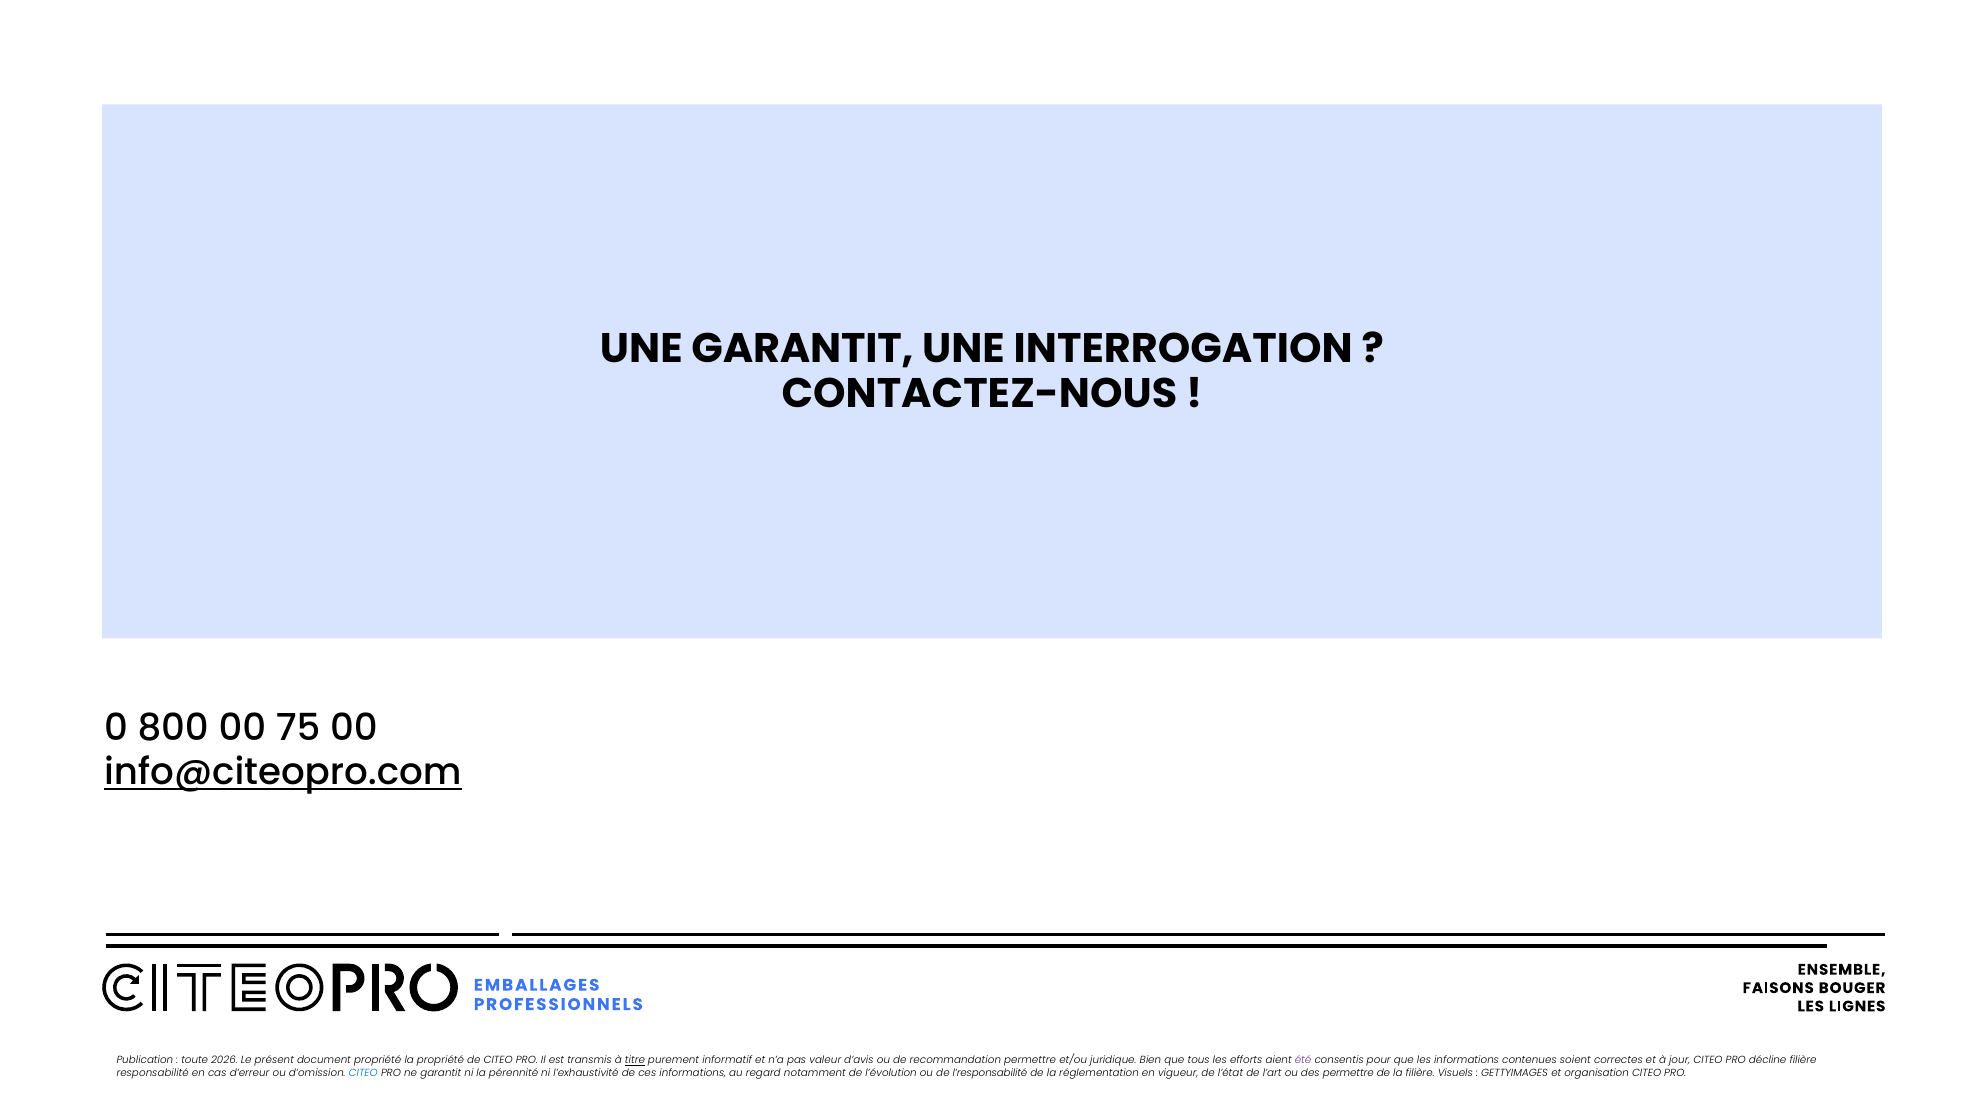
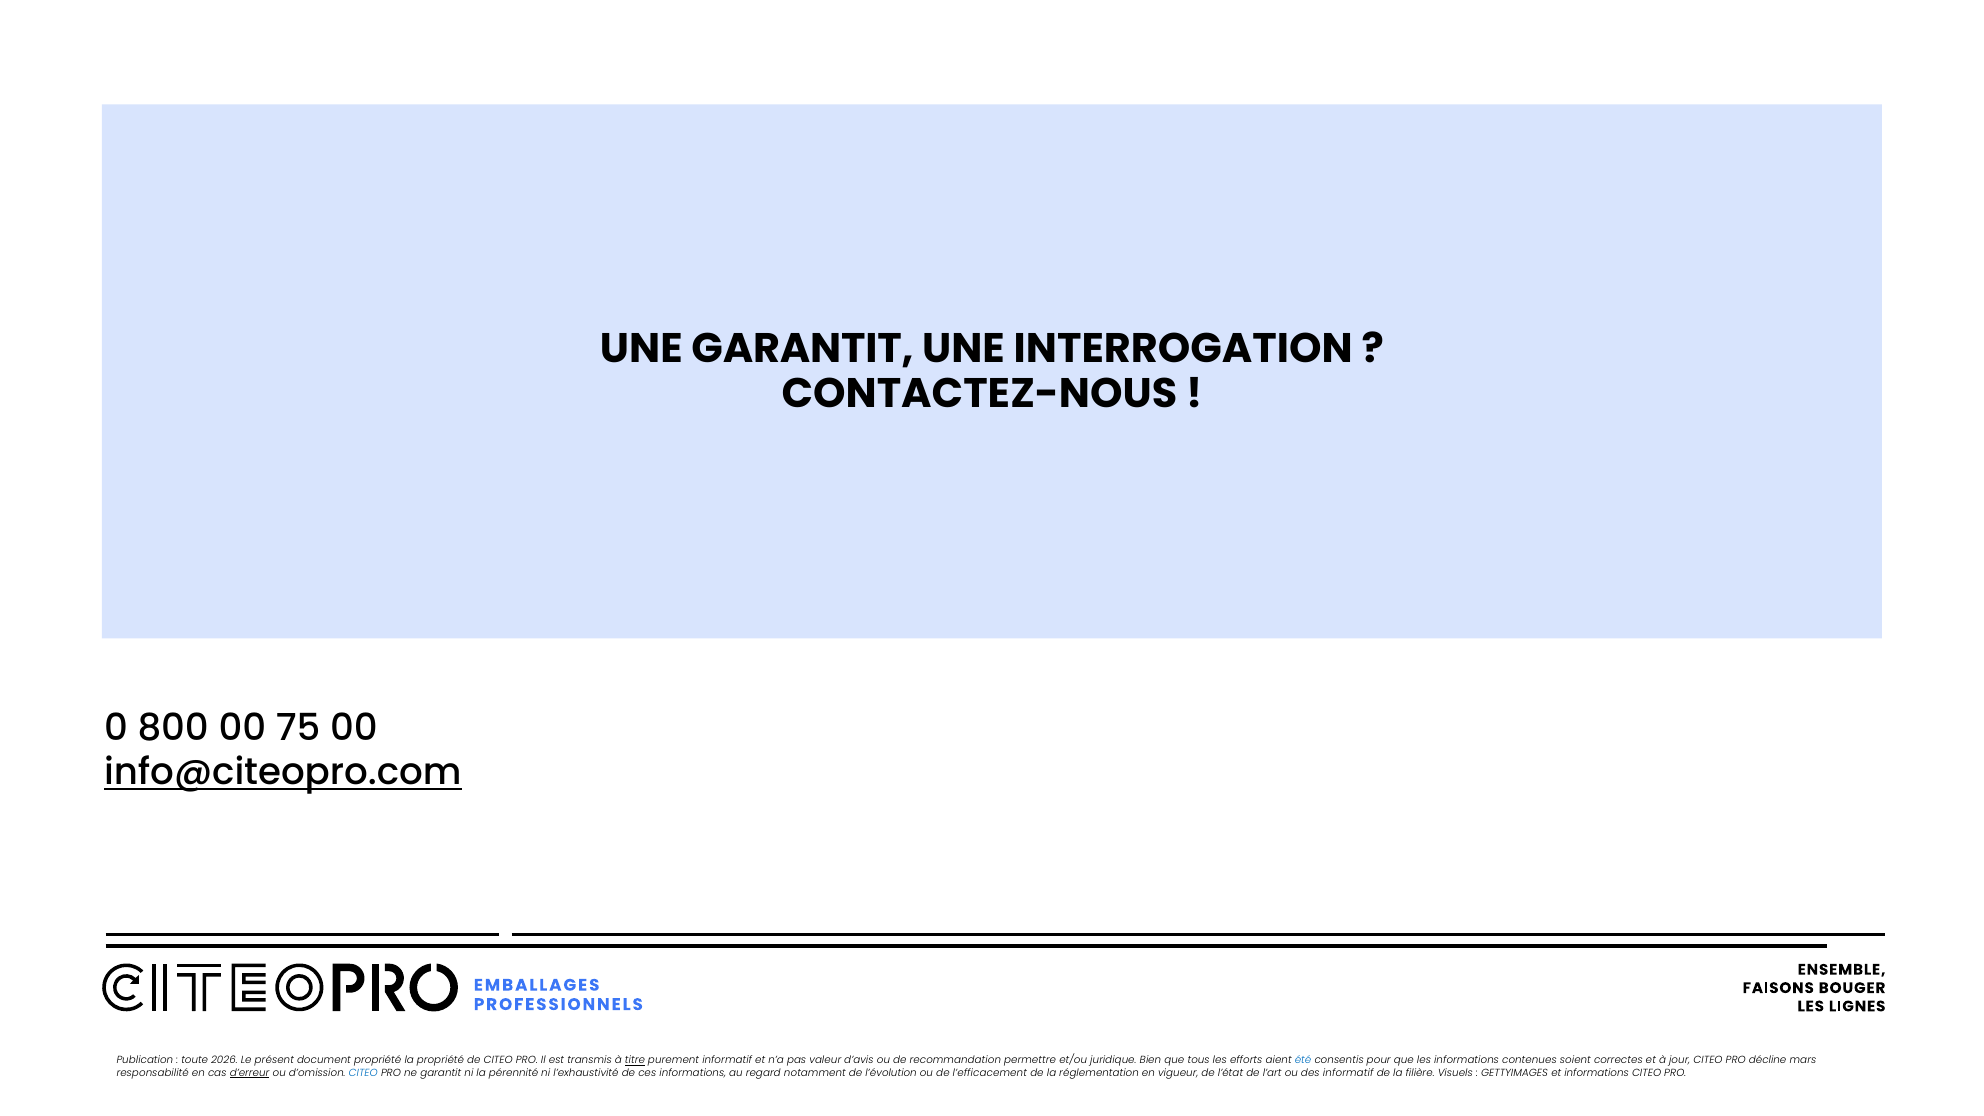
été colour: purple -> blue (1303, 1060)
décline filière: filière -> mars (1803, 1060)
d’erreur underline: none -> present (250, 1073)
l’responsabilité: l’responsabilité -> l’efficacement (990, 1073)
des permettre: permettre -> informatif (1348, 1073)
et organisation: organisation -> informations (1597, 1073)
